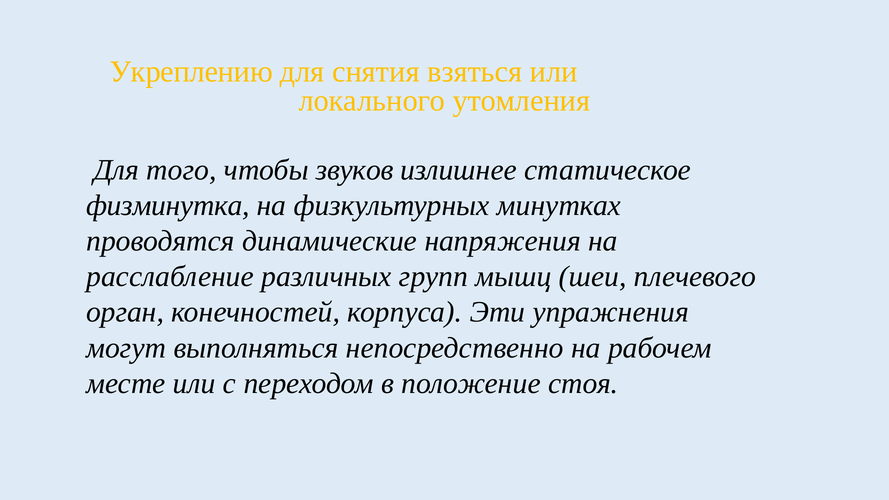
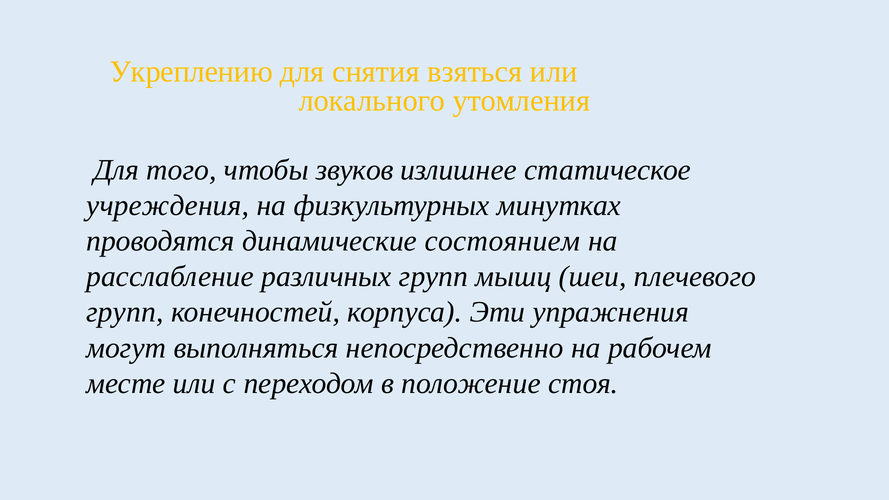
физминутка: физминутка -> учреждения (168, 206)
напряжения: напряжения -> состоянием (503, 241)
орган: орган -> групп (125, 312)
